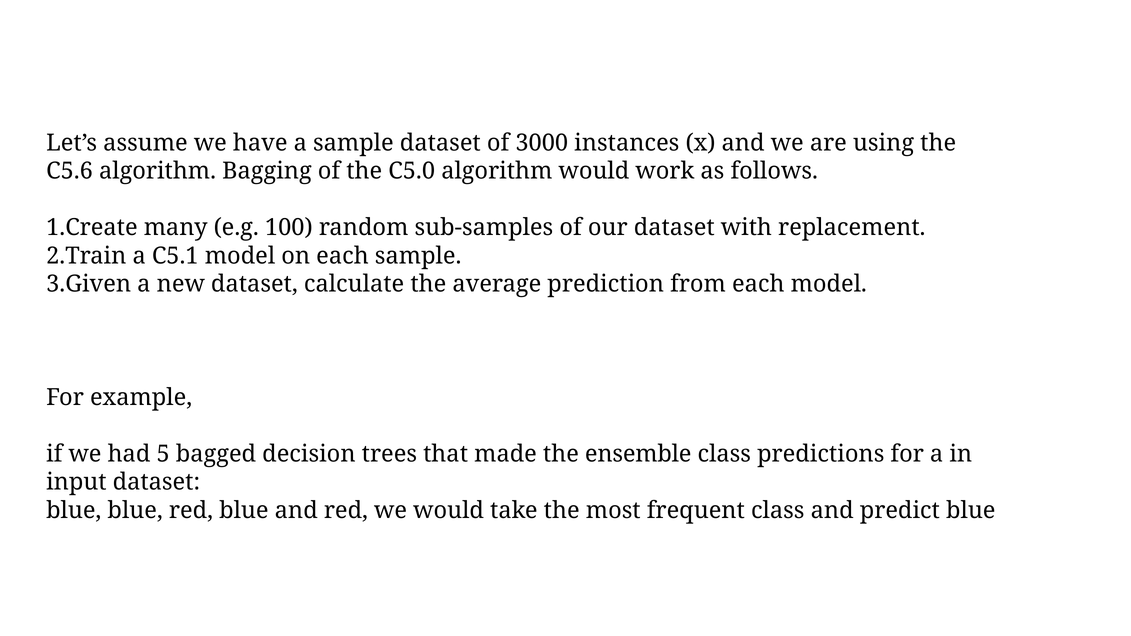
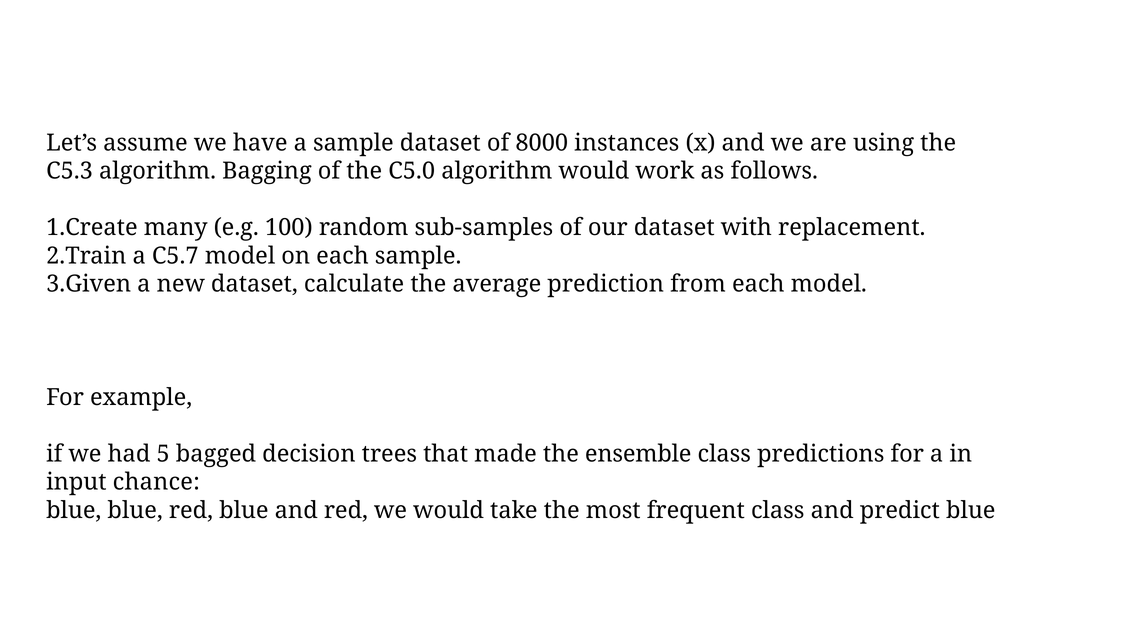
3000: 3000 -> 8000 (542, 143)
C5.6: C5.6 -> C5.3 (70, 171)
C5.1: C5.1 -> C5.7 (175, 256)
input dataset: dataset -> chance (156, 482)
